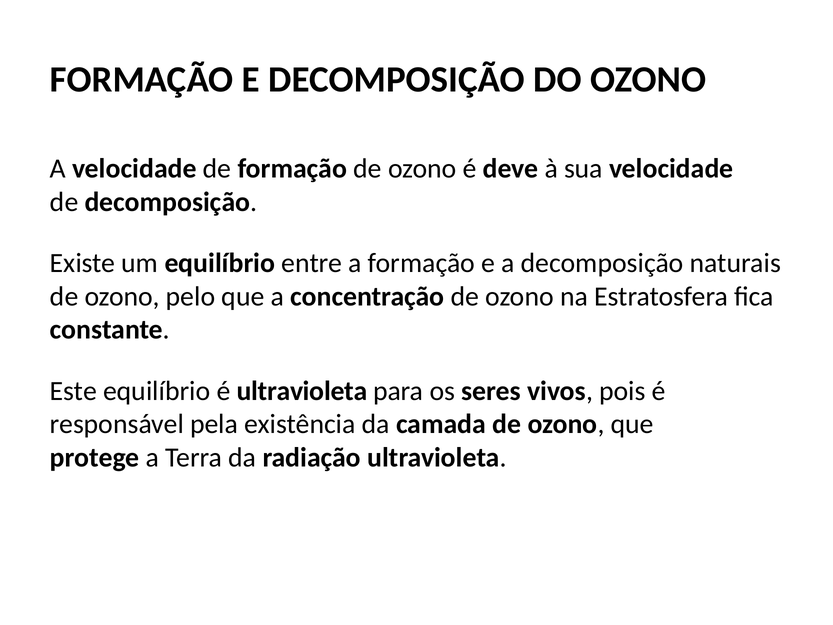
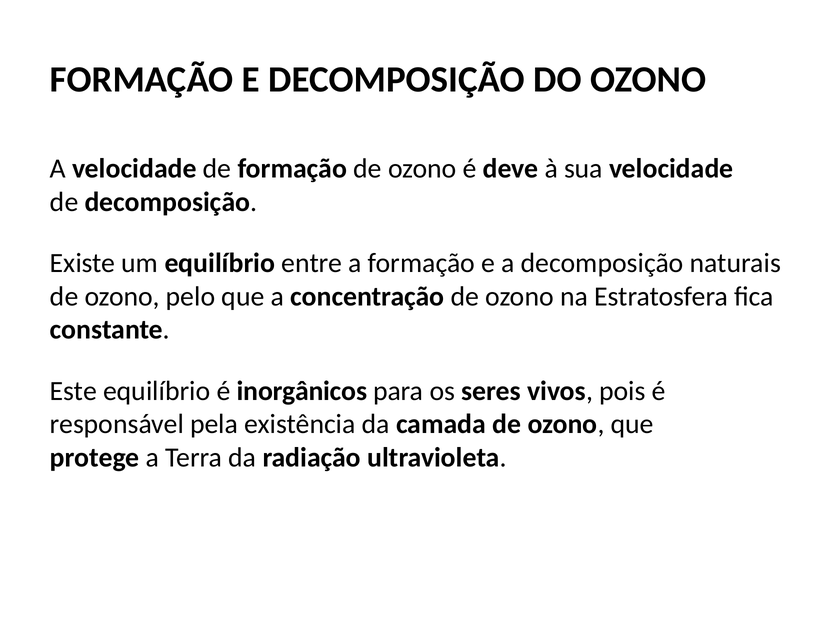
é ultravioleta: ultravioleta -> inorgânicos (302, 391)
